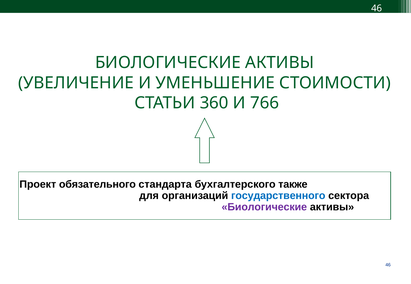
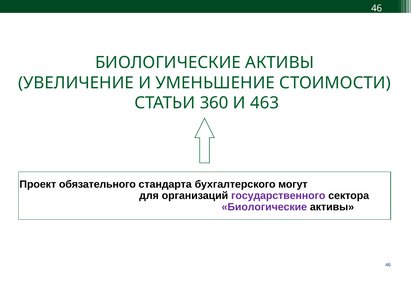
766: 766 -> 463 (265, 103)
также: также -> могут (293, 185)
государственного colour: blue -> purple (278, 196)
